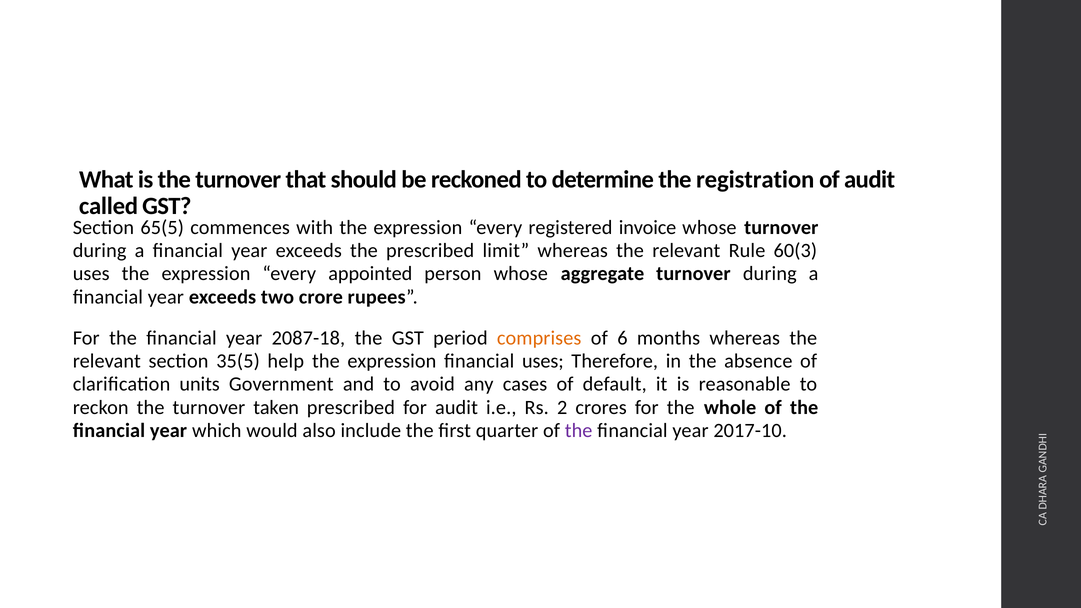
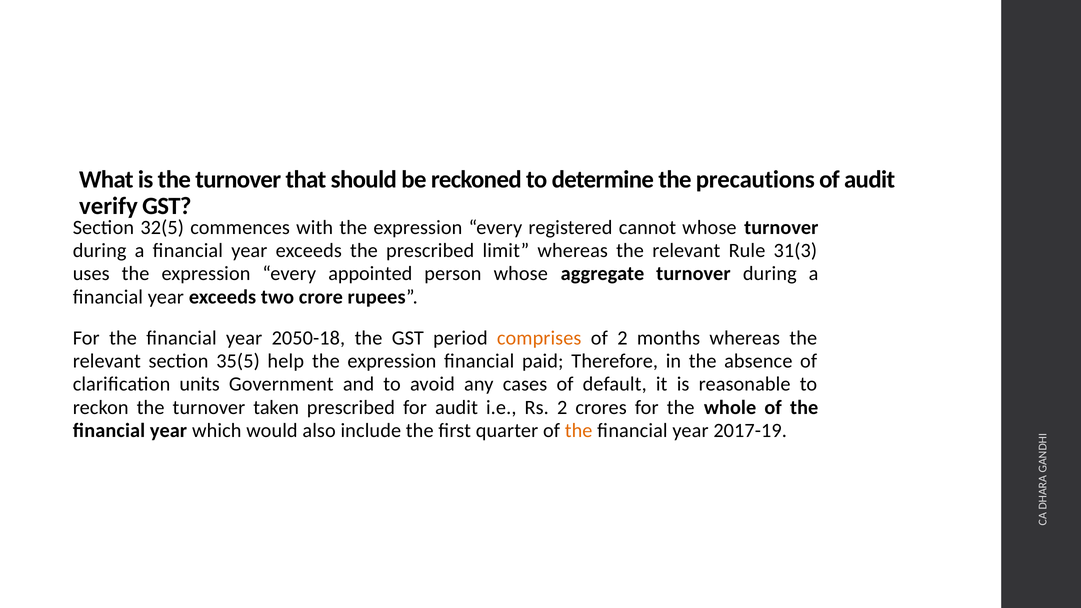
registration: registration -> precautions (755, 180)
called: called -> verify (108, 206)
65(5: 65(5 -> 32(5 (162, 228)
invoice: invoice -> cannot (647, 228)
60(3: 60(3 -> 31(3 (795, 251)
2087-18: 2087-18 -> 2050-18 (308, 338)
of 6: 6 -> 2 (622, 338)
financial uses: uses -> paid (543, 361)
the colour: purple -> orange (579, 431)
2017-10: 2017-10 -> 2017-19 (750, 431)
